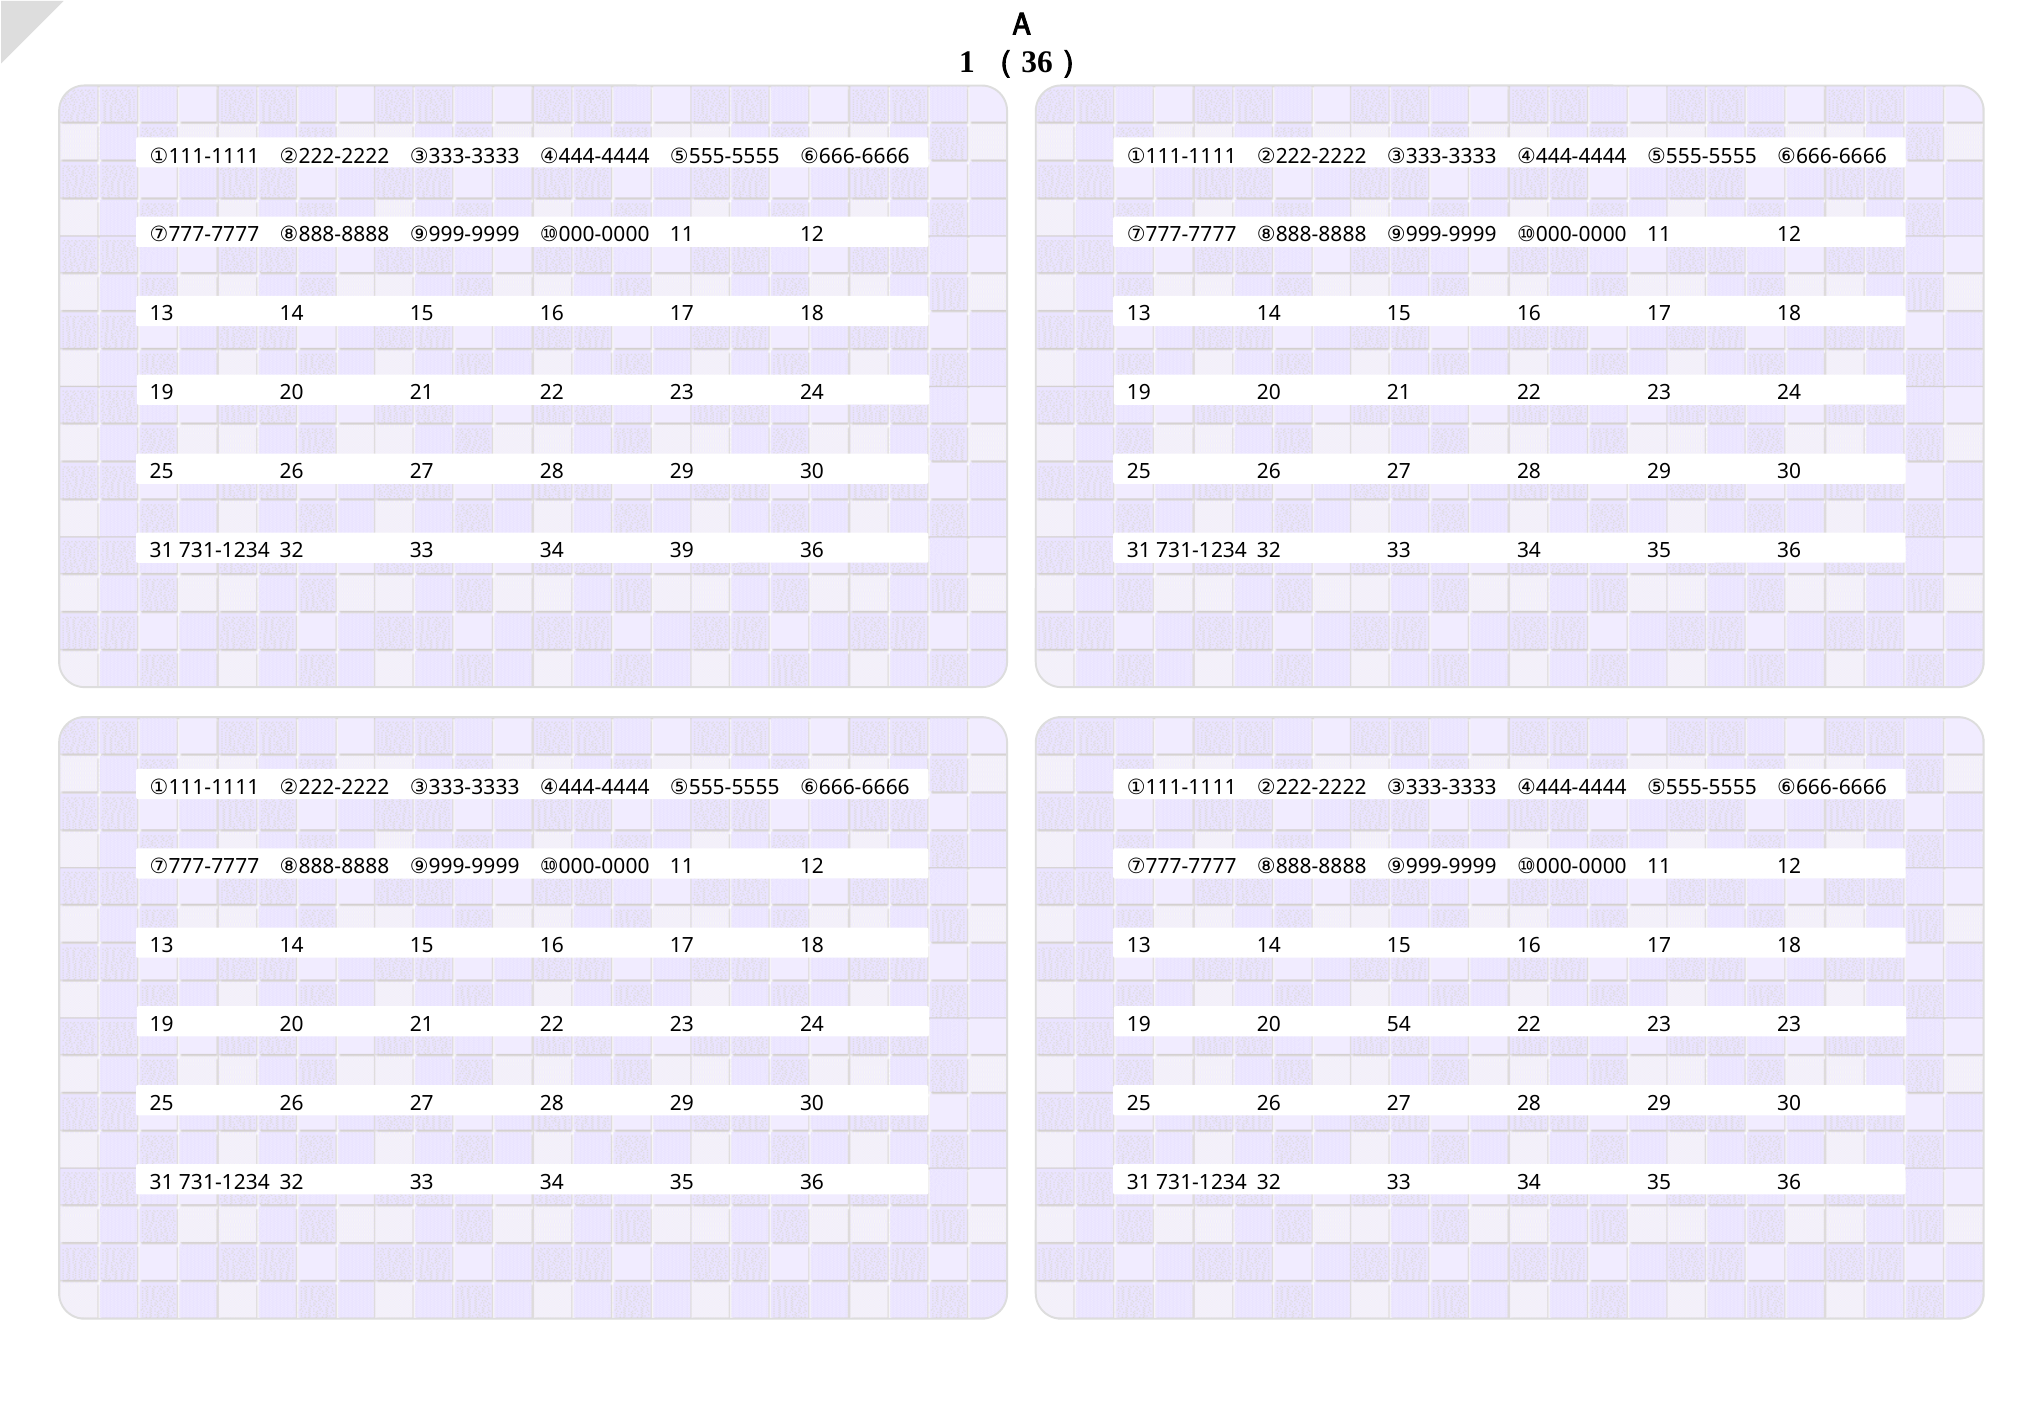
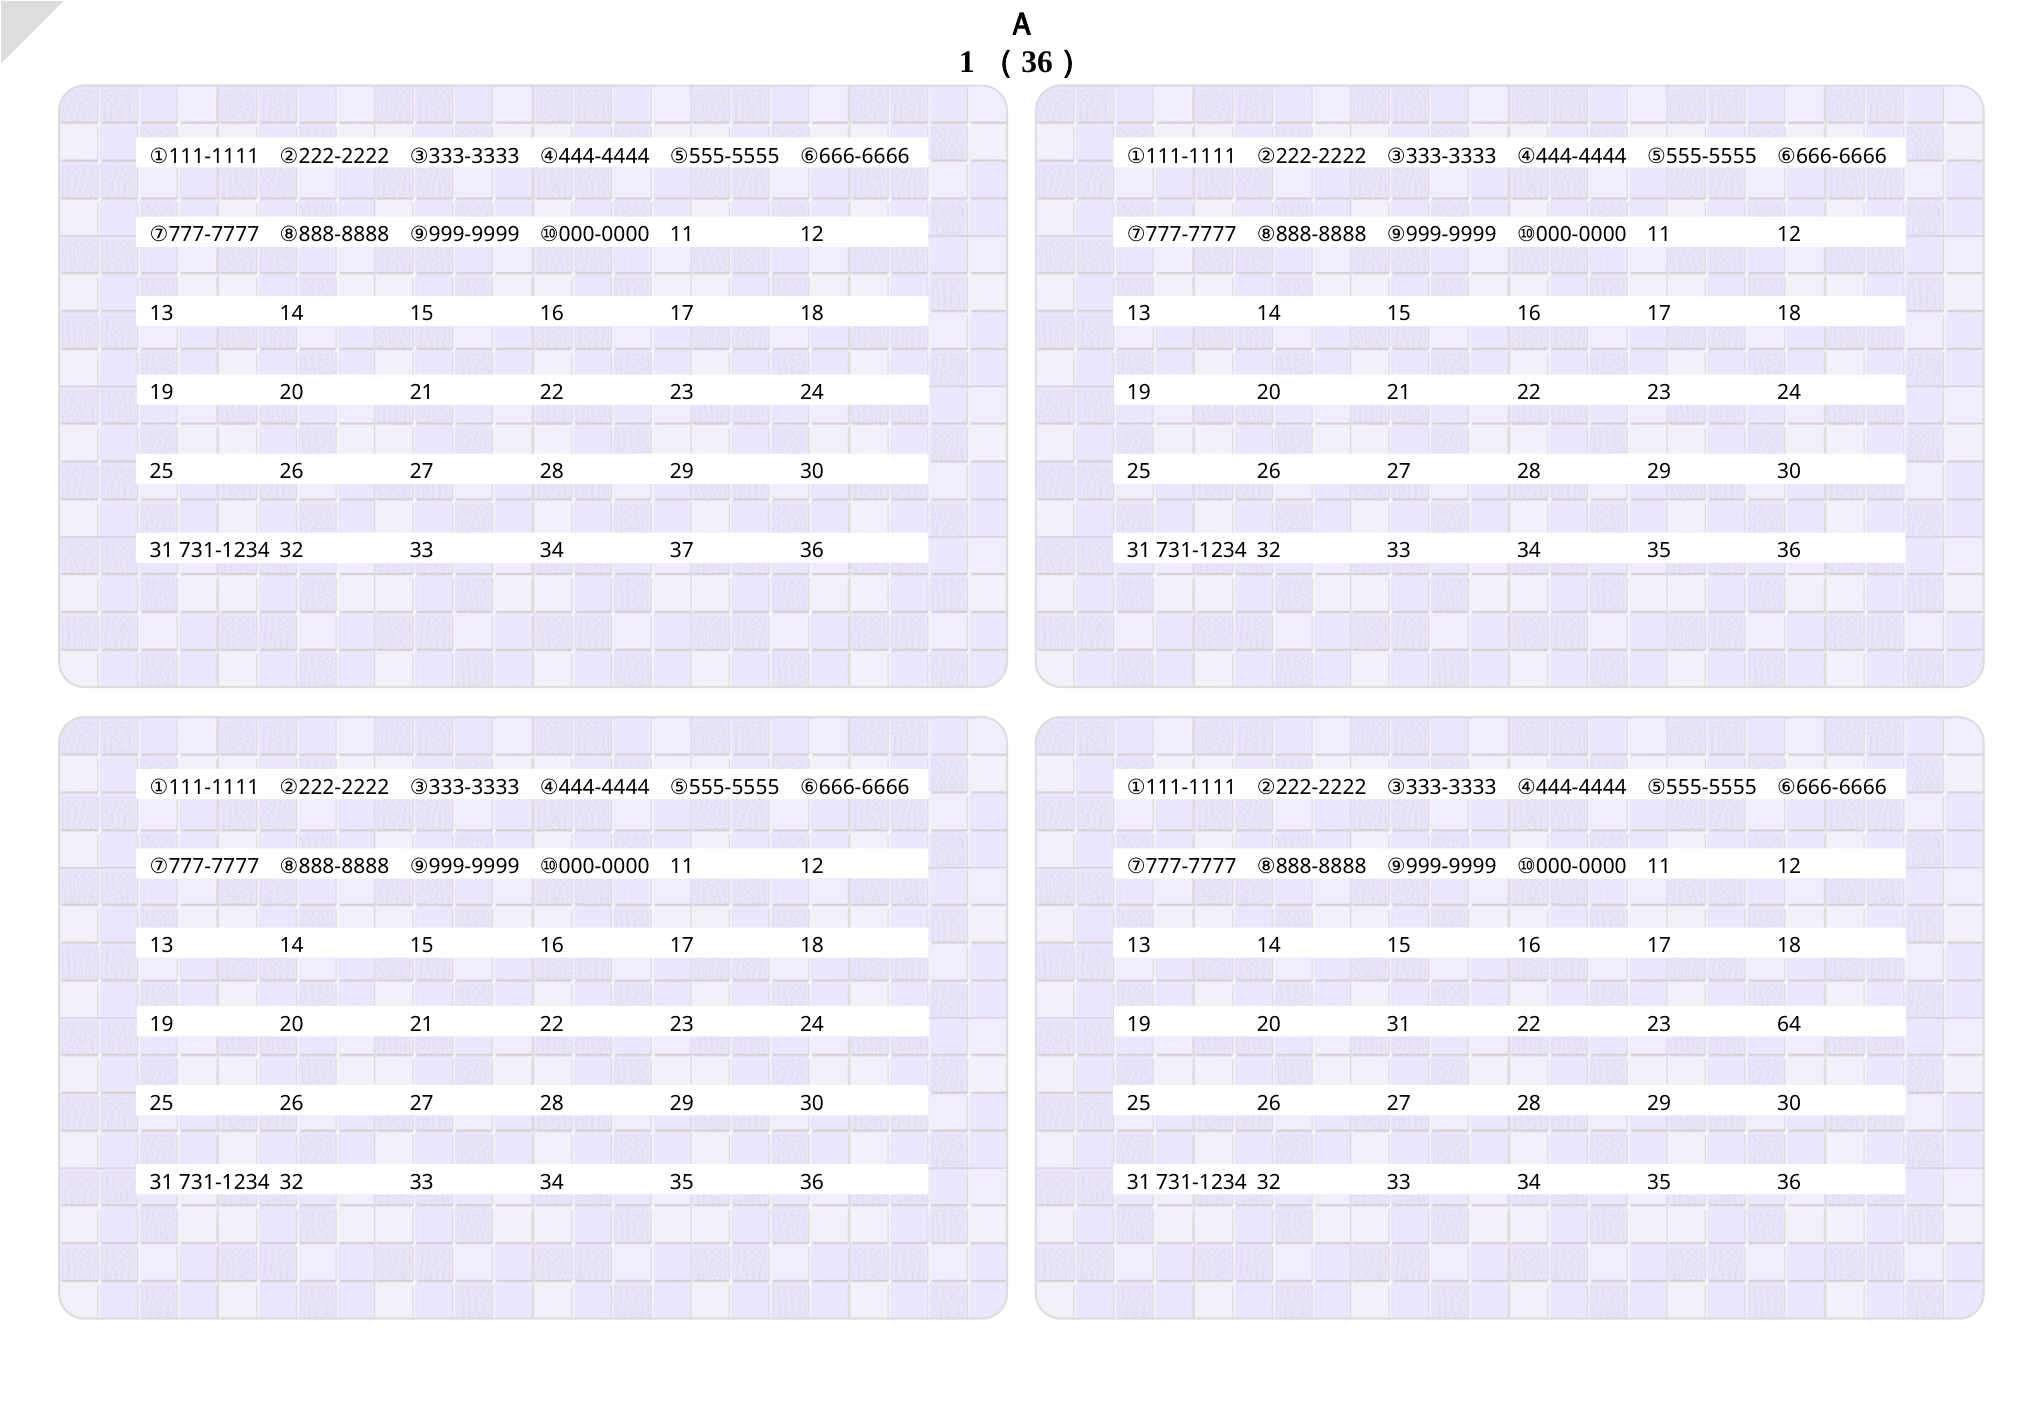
39: 39 -> 37 (682, 551)
20 54: 54 -> 31 (1399, 1025)
23 23: 23 -> 64 (1789, 1025)
